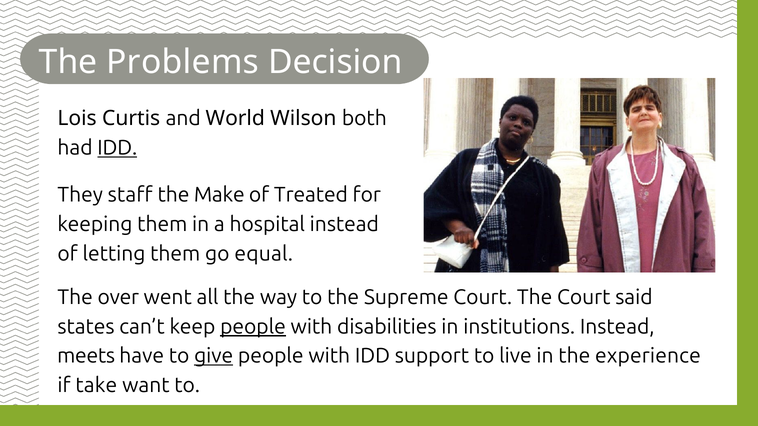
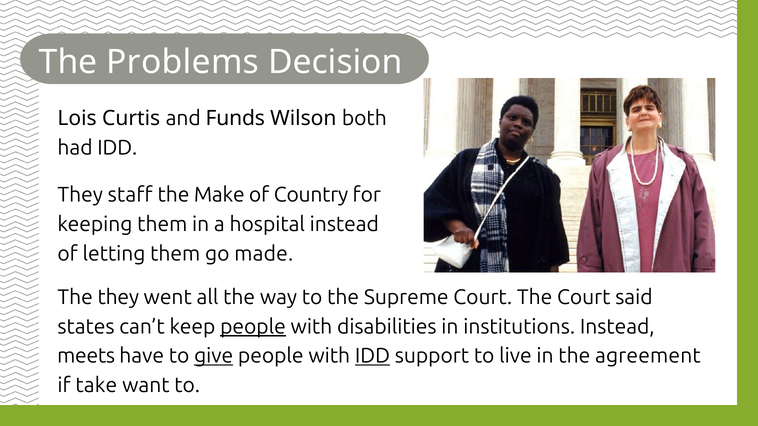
World: World -> Funds (235, 119)
IDD underline: present -> none (117, 148)
Treated: Treated -> Country (311, 195)
equal: equal -> made (264, 254)
The over: over -> they (118, 297)
IDD underline: none -> present (372, 356)
experience: experience -> agreement (648, 356)
